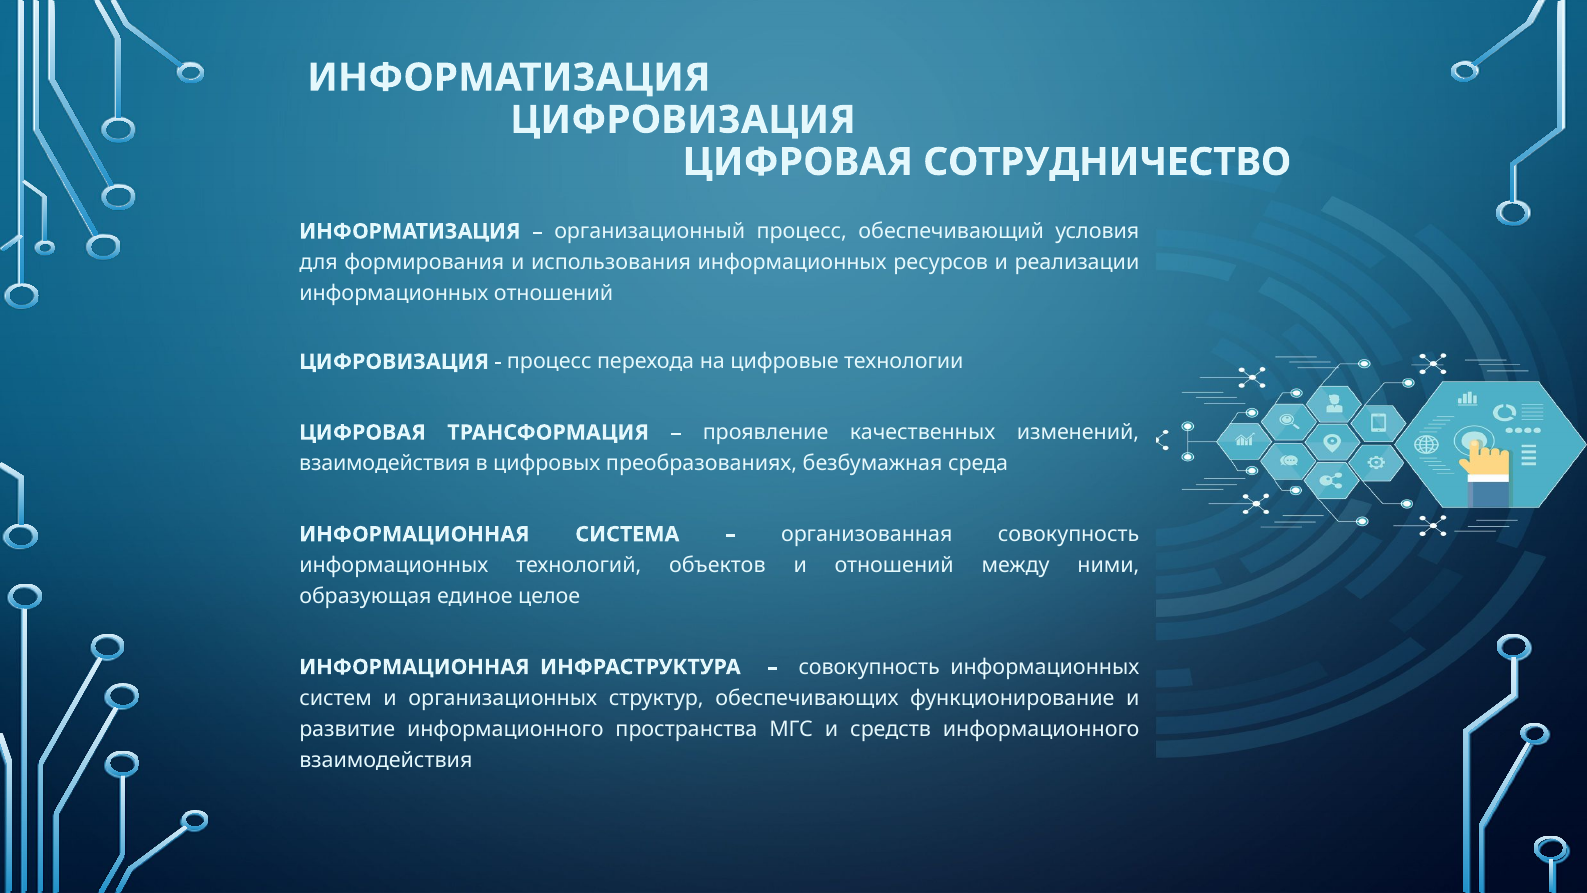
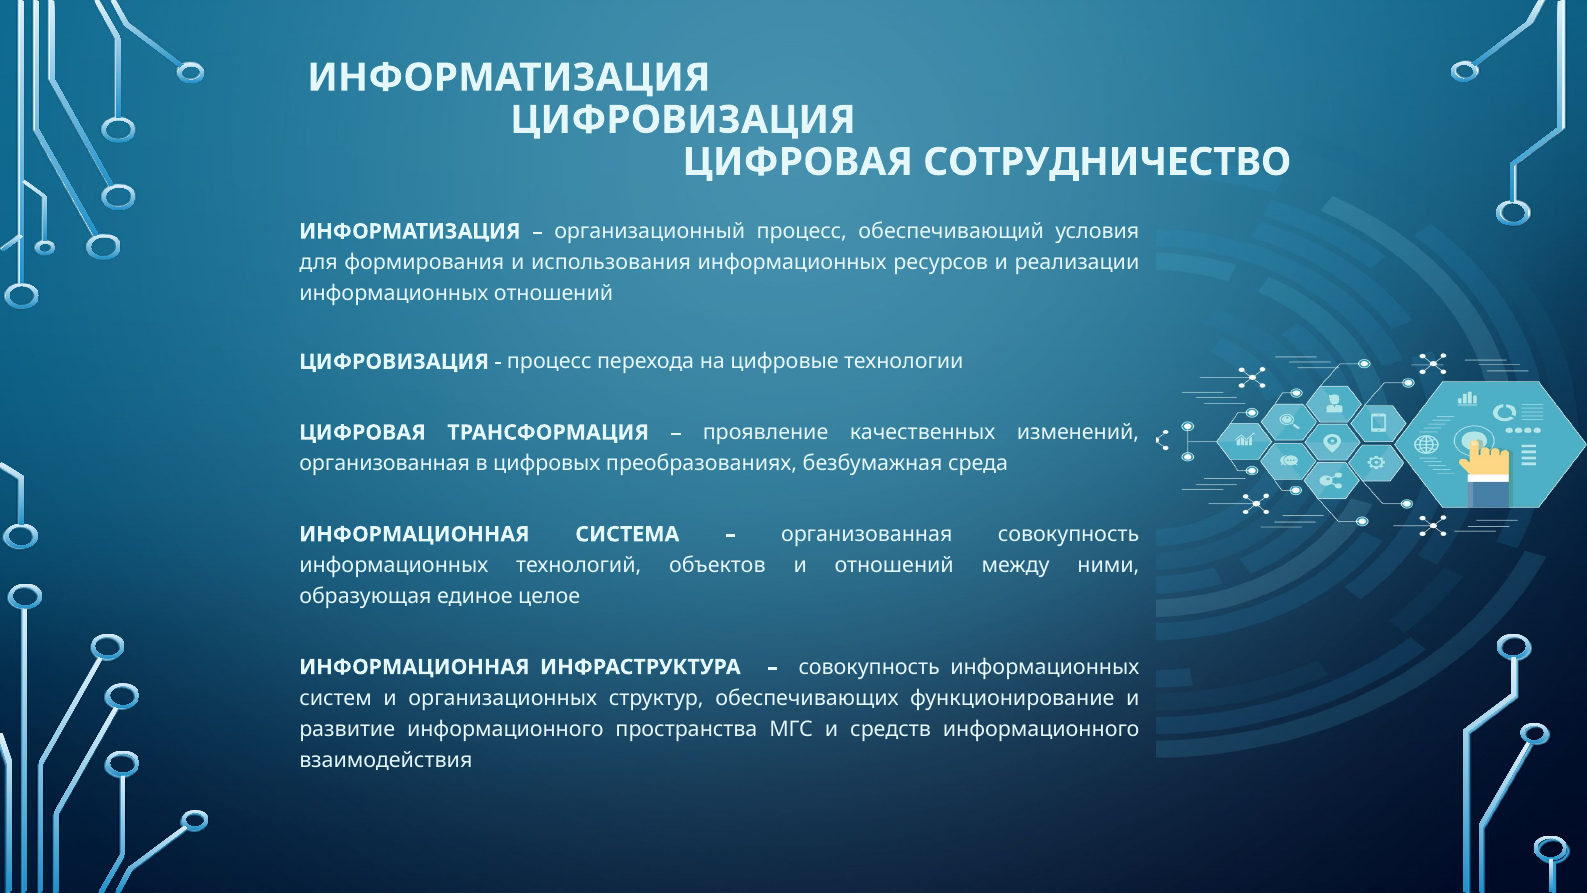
взаимодействия: взаимодействия -> организованная (385, 463)
